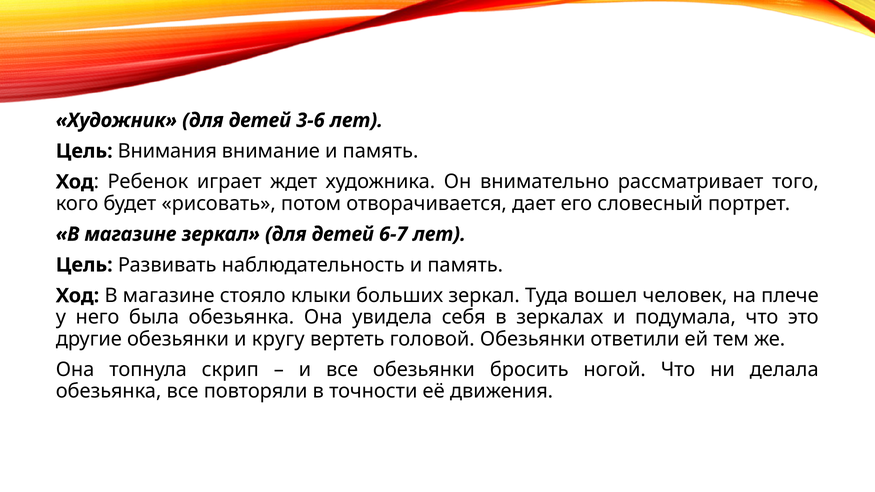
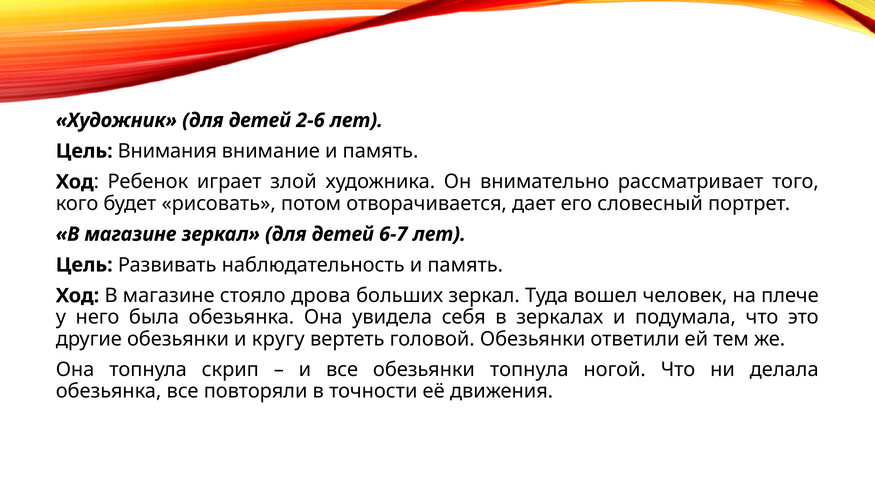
3-6: 3-6 -> 2-6 (310, 120)
ждет: ждет -> злой (293, 182)
клыки: клыки -> дрова (321, 296)
обезьянки бросить: бросить -> топнула (529, 370)
